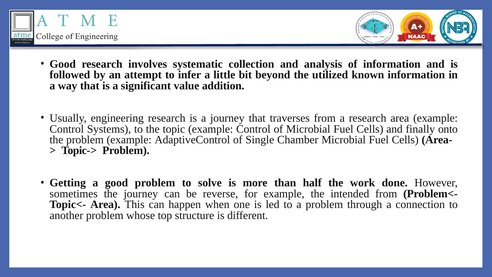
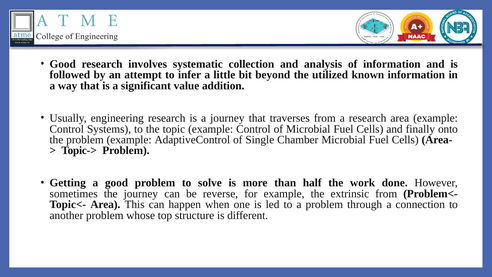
intended: intended -> extrinsic (350, 194)
